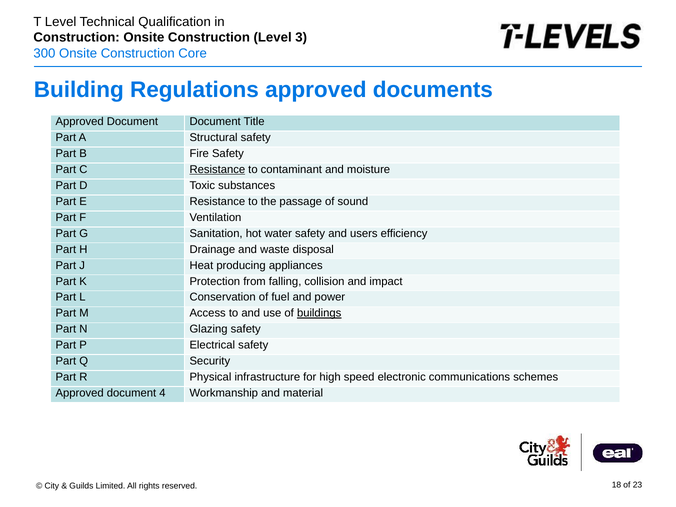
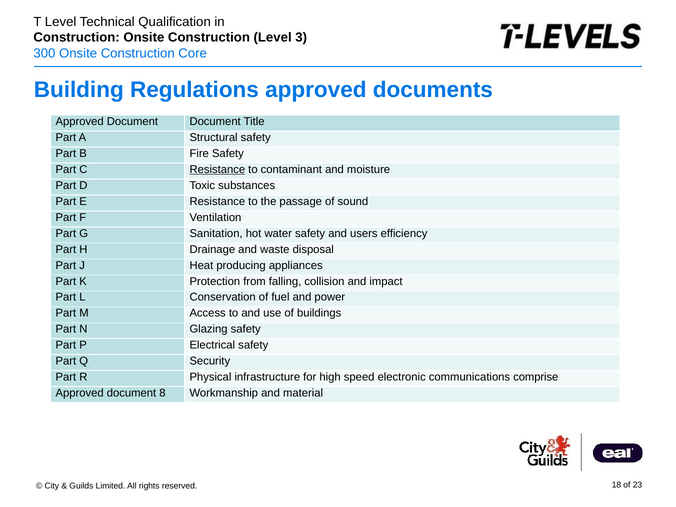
buildings underline: present -> none (319, 313)
schemes: schemes -> comprise (536, 377)
4: 4 -> 8 (162, 393)
